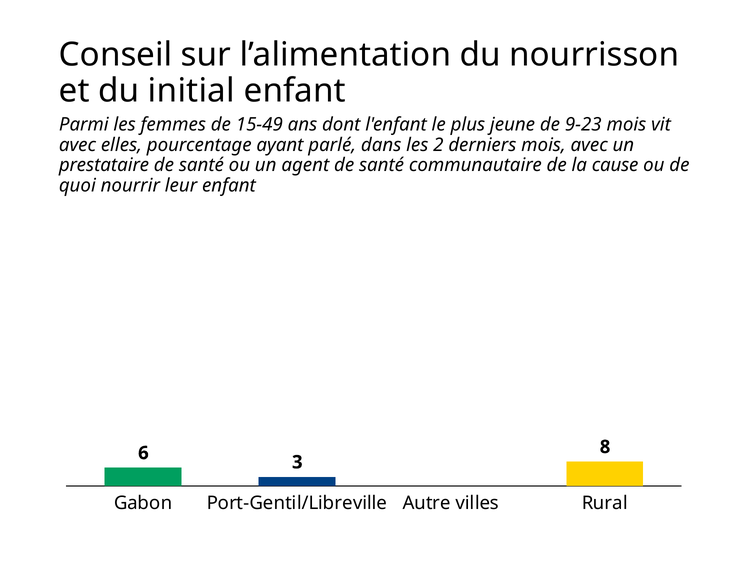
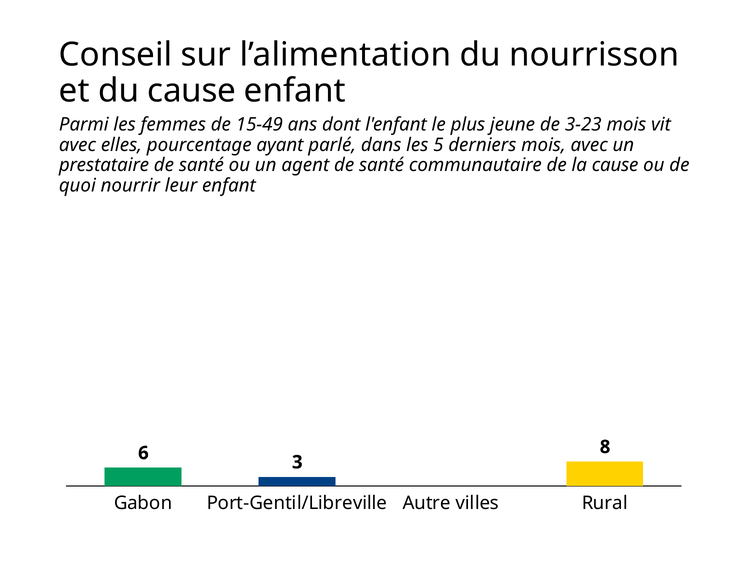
du initial: initial -> cause (192, 91)
9-23: 9-23 -> 3-23 (583, 125)
2: 2 -> 5 (438, 145)
